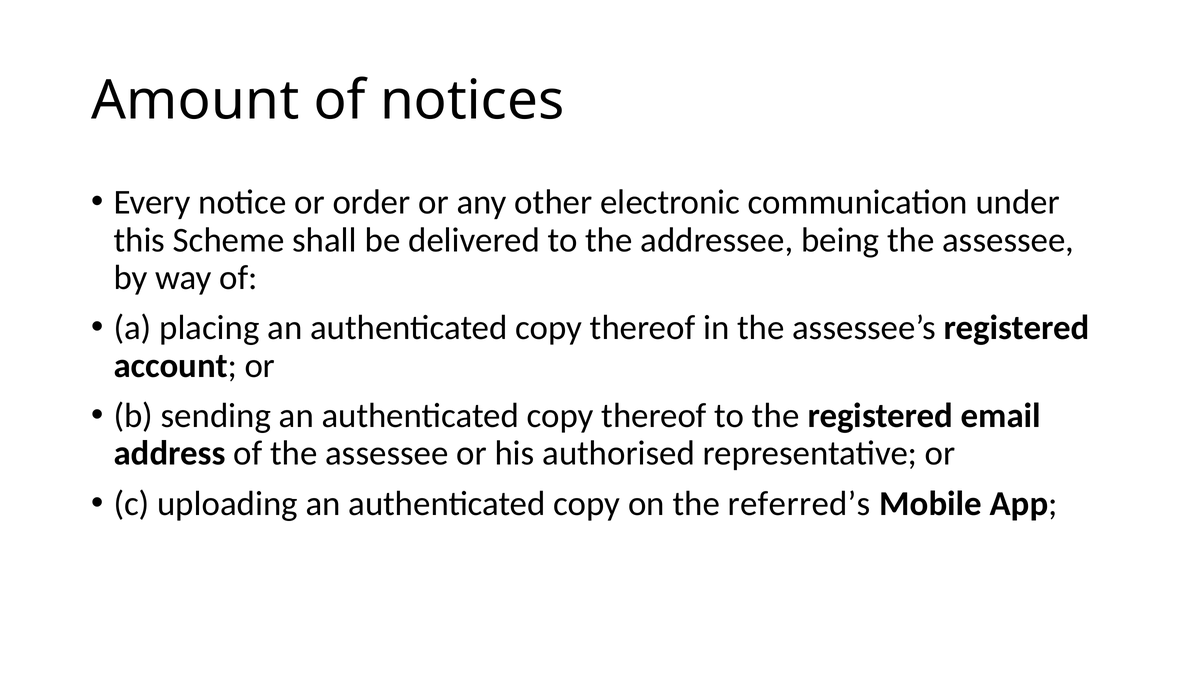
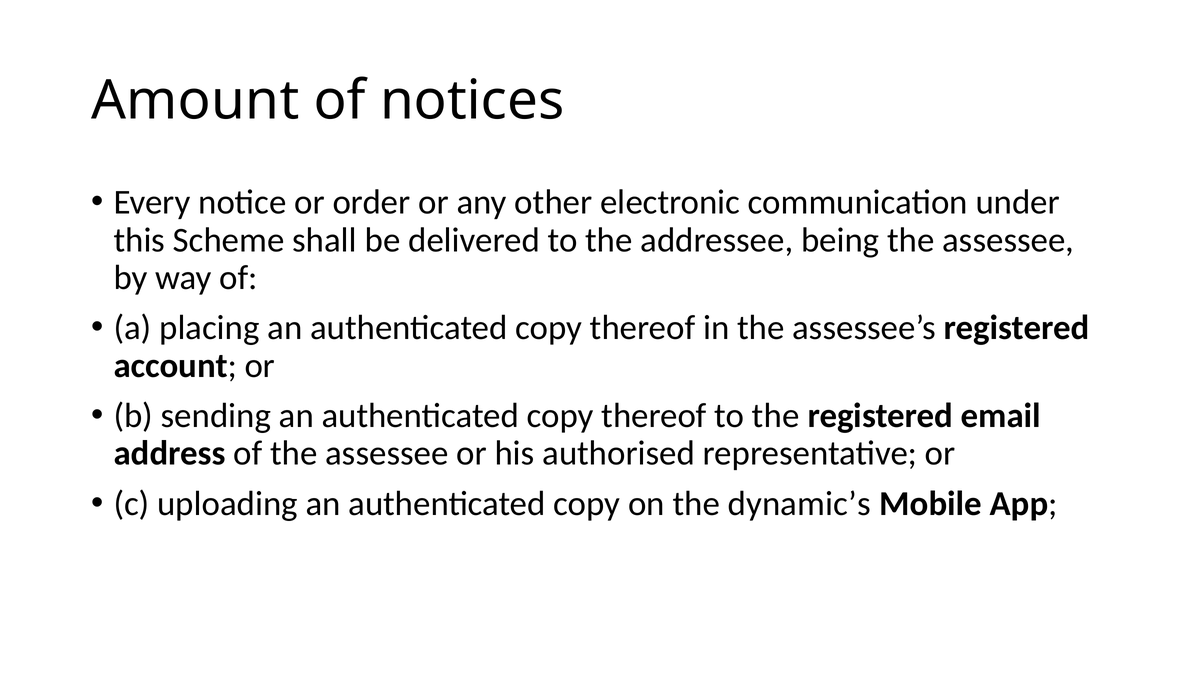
referred’s: referred’s -> dynamic’s (799, 503)
